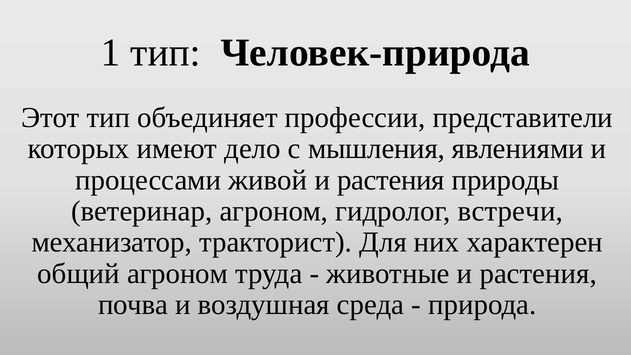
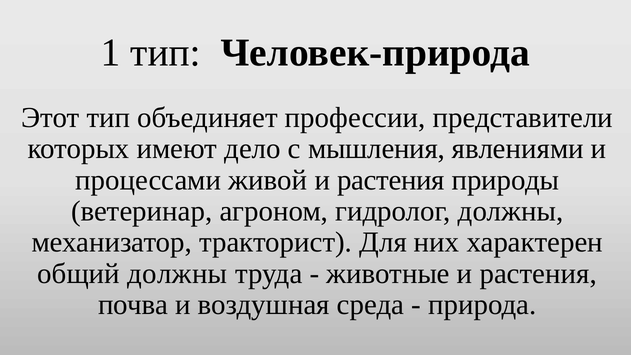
гидролог встречи: встречи -> должны (511, 211)
общий агроном: агроном -> должны (177, 274)
